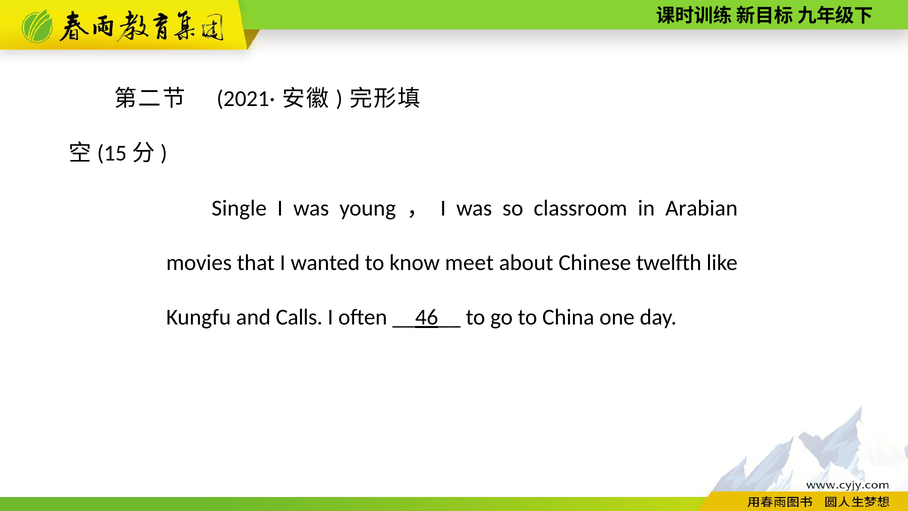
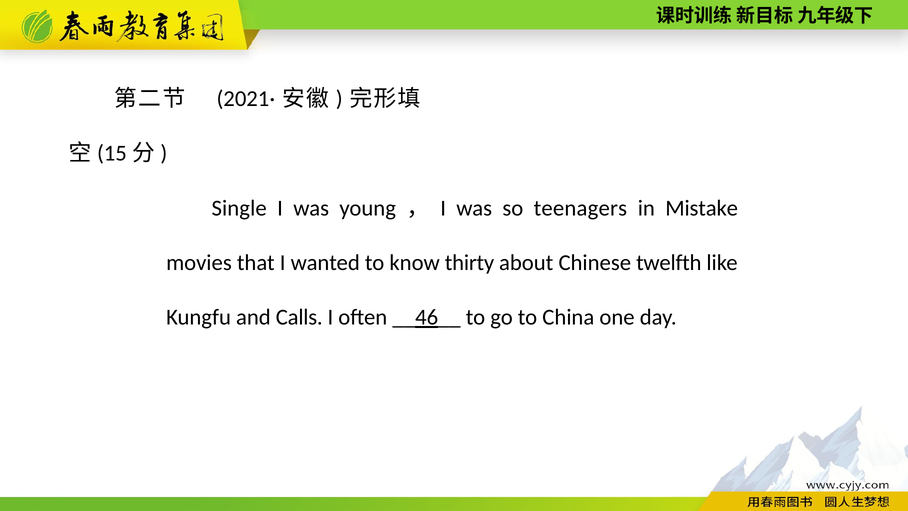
classroom: classroom -> teenagers (580, 208)
Arabian: Arabian -> Mistake (702, 208)
meet: meet -> thirty (470, 263)
